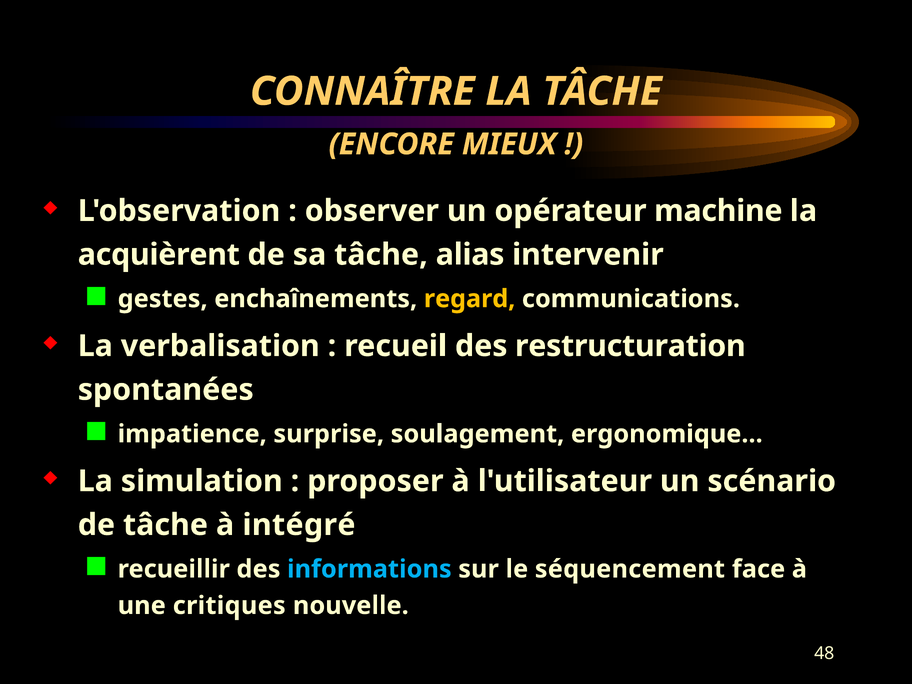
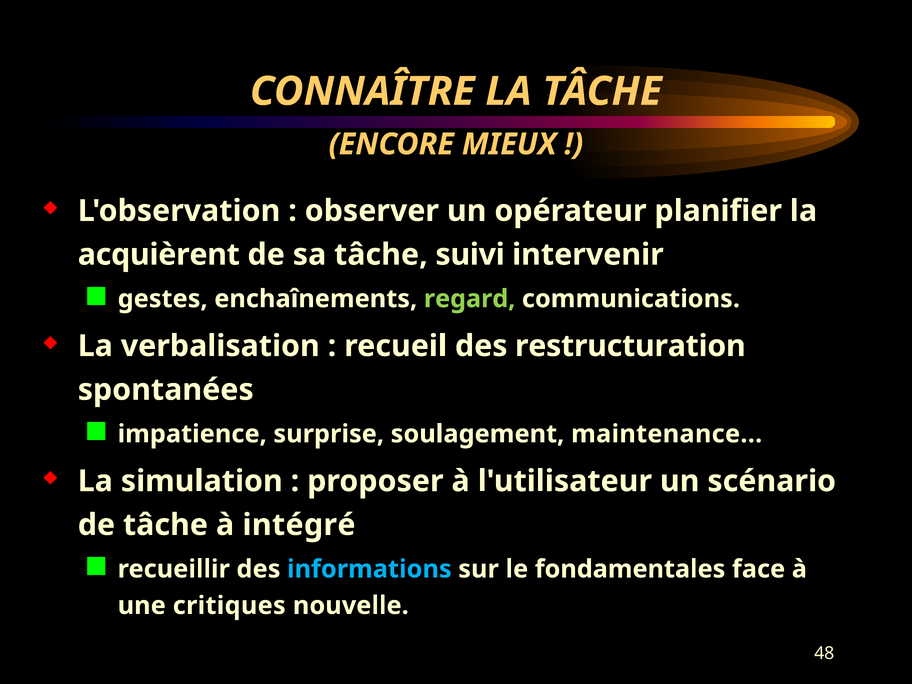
machine: machine -> planifier (718, 211)
alias: alias -> suivi (470, 255)
regard colour: yellow -> light green (470, 299)
ergonomique: ergonomique -> maintenance (667, 434)
séquencement: séquencement -> fondamentales (630, 569)
